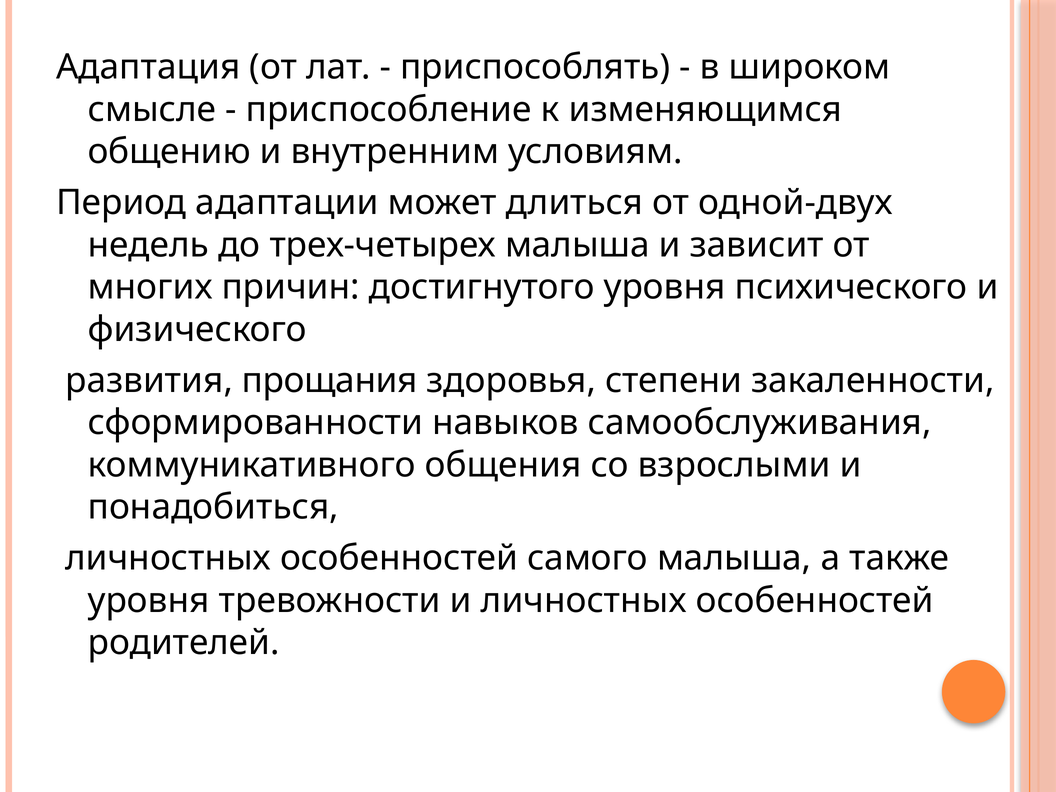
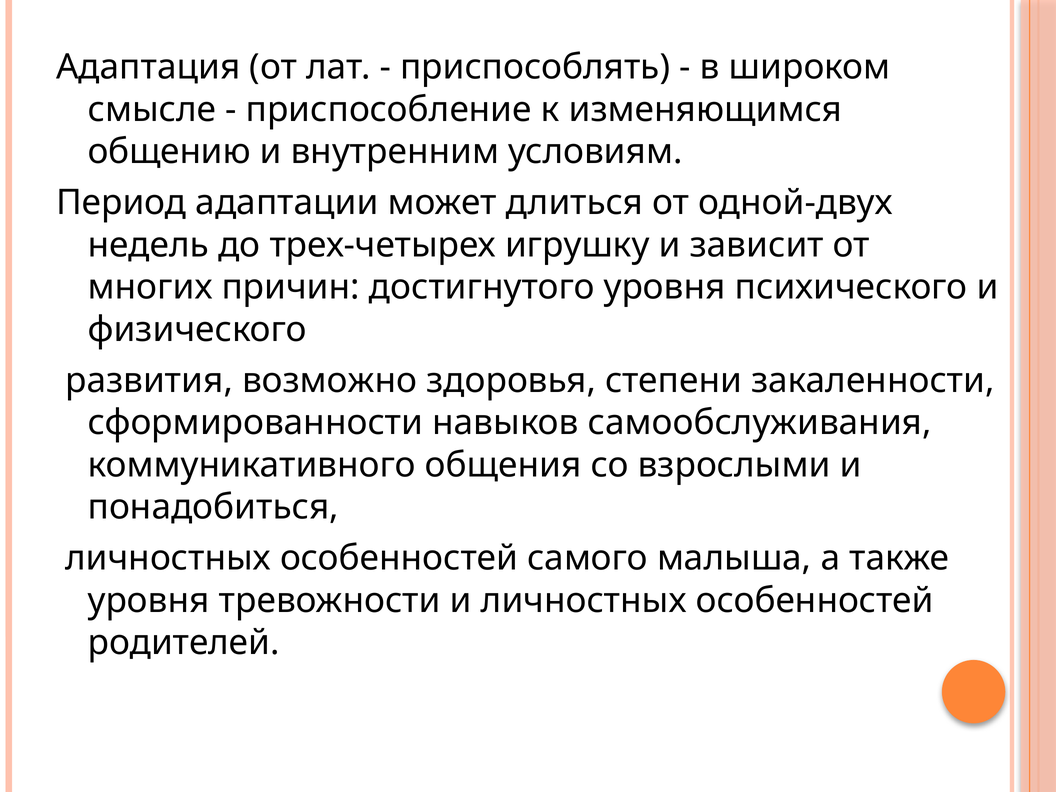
трех-четырех малыша: малыша -> игрушку (577, 245)
прощания: прощания -> возможно (330, 381)
